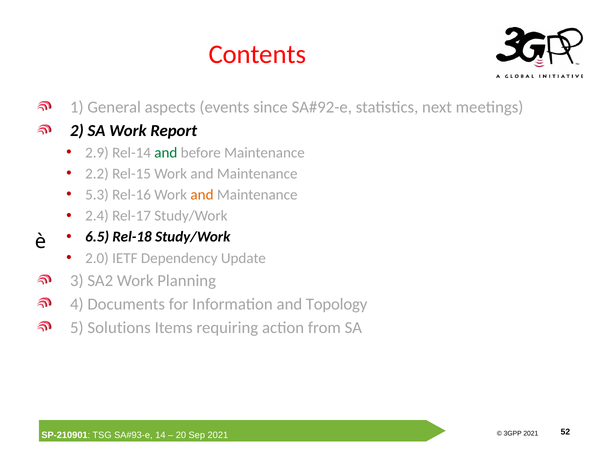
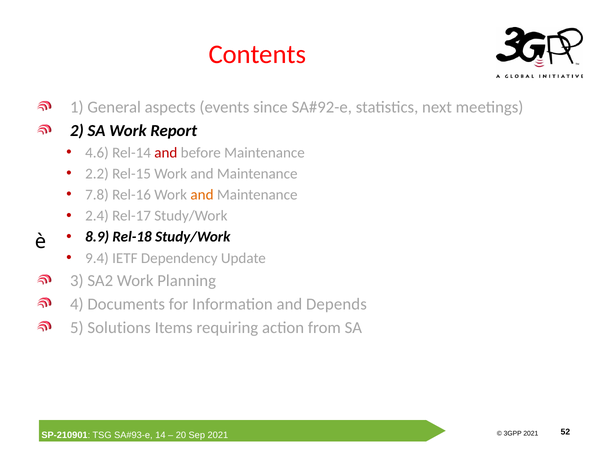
2.9: 2.9 -> 4.6 (97, 153)
and colour: green -> red (166, 153)
5.3: 5.3 -> 7.8 (97, 195)
6.5: 6.5 -> 8.9 (97, 237)
2.0: 2.0 -> 9.4 (97, 258)
Topology: Topology -> Depends (336, 304)
